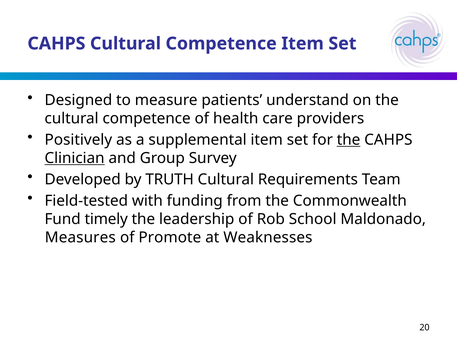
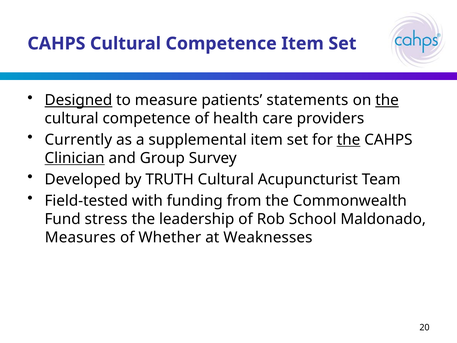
Designed underline: none -> present (78, 100)
understand: understand -> statements (307, 100)
the underline: none -> present (387, 100)
Positively: Positively -> Currently (78, 140)
Requirements: Requirements -> Acupuncturist (308, 179)
timely: timely -> stress (106, 219)
Promote: Promote -> Whether (170, 237)
